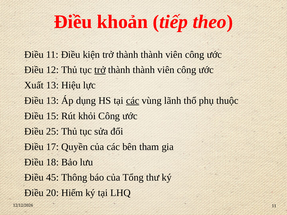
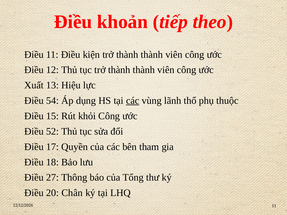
trở underline: present -> none (100, 70)
Điều 13: 13 -> 54 (53, 101)
25: 25 -> 52 (53, 132)
45: 45 -> 27 (53, 178)
Hiếm: Hiếm -> Chân (72, 193)
